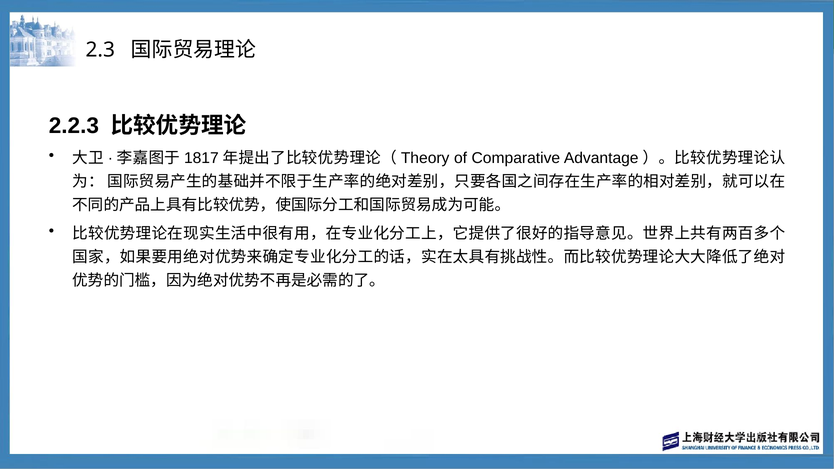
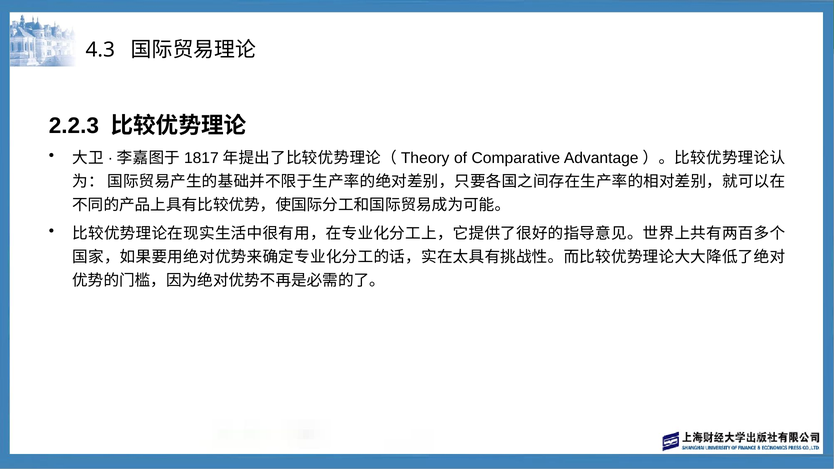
2.3: 2.3 -> 4.3 (100, 50)
